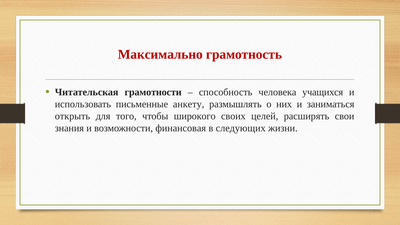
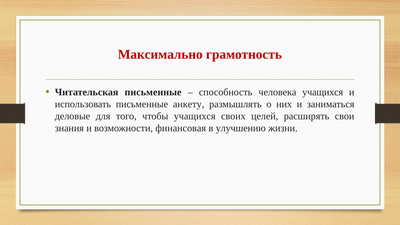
Читательская грамотности: грамотности -> письменные (153, 92)
открыть: открыть -> деловые (73, 116)
чтобы широкого: широкого -> учащихся (195, 116)
следующих: следующих -> улучшению (241, 128)
